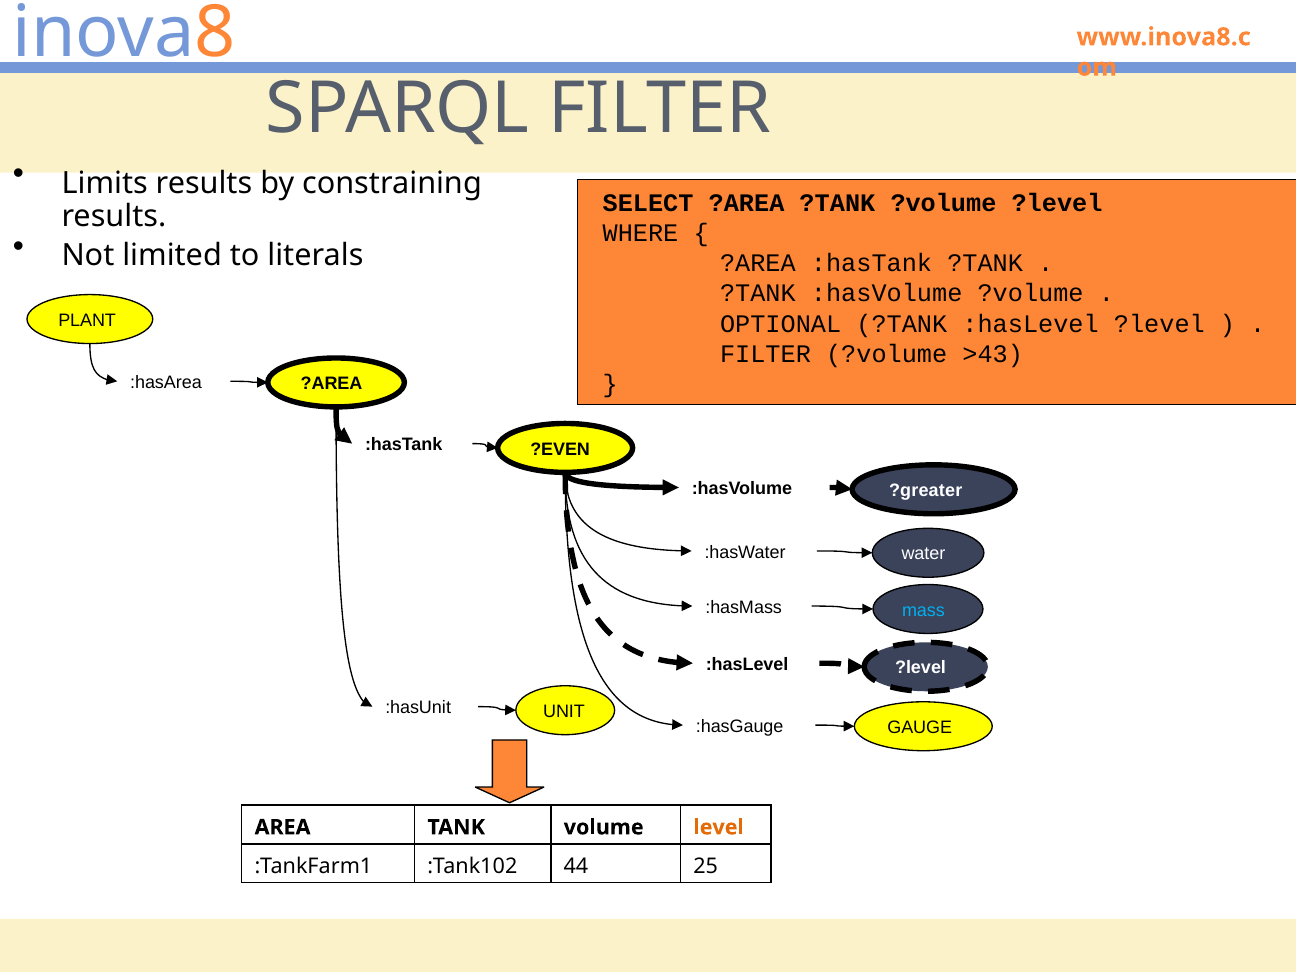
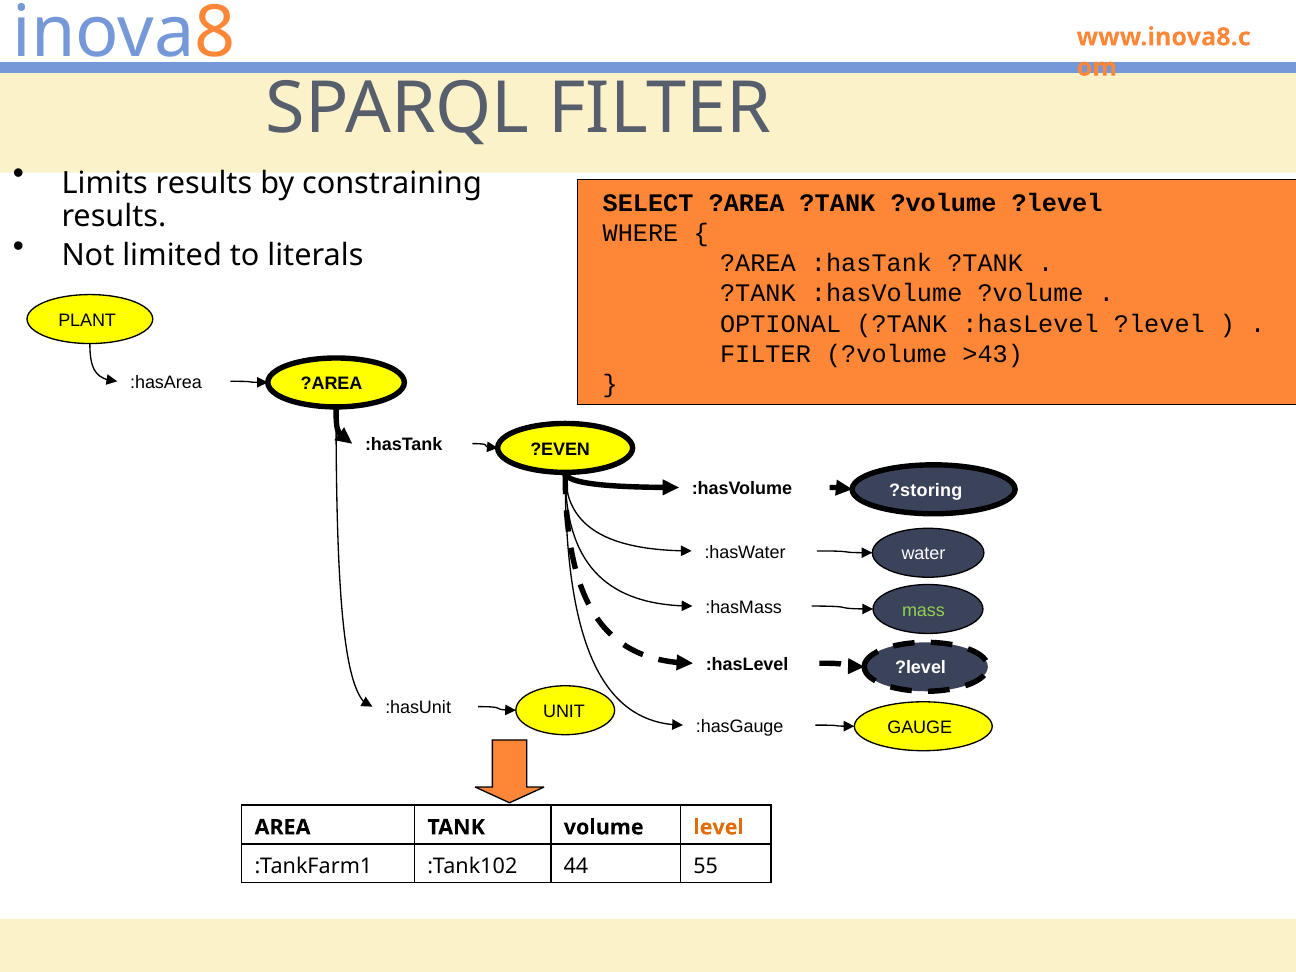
?greater: ?greater -> ?storing (926, 491)
mass colour: light blue -> light green (923, 610)
25: 25 -> 55 (706, 866)
